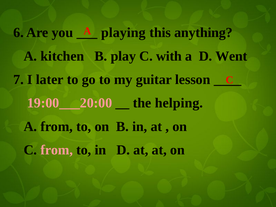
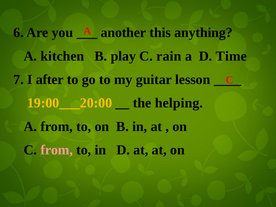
playing: playing -> another (123, 33)
with: with -> rain (169, 56)
Went: Went -> Time (231, 56)
later: later -> after (50, 80)
19:00___20:00 colour: pink -> yellow (70, 103)
